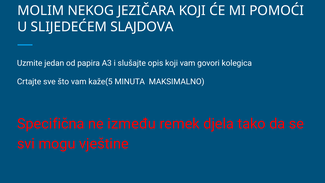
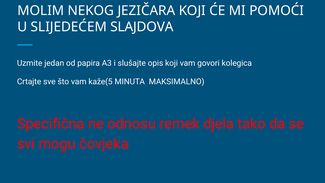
između: između -> odnosu (132, 124)
vještine: vještine -> čovjeka (104, 144)
